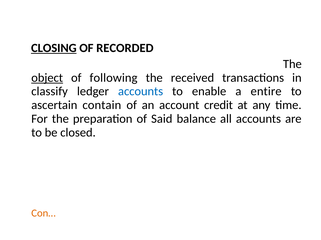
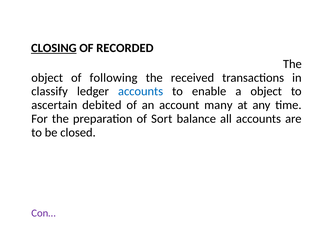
object underline: present -> none (47, 78)
a entire: entire -> object (266, 92)
contain: contain -> debited (102, 105)
credit: credit -> many (218, 105)
Said: Said -> Sort (162, 119)
Con… colour: orange -> purple (43, 214)
